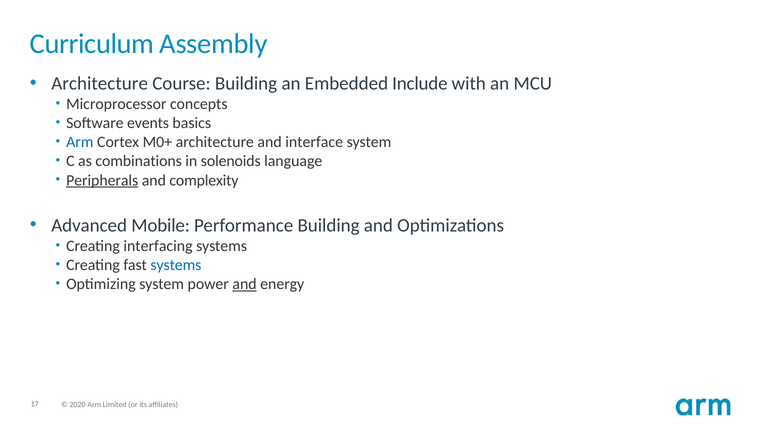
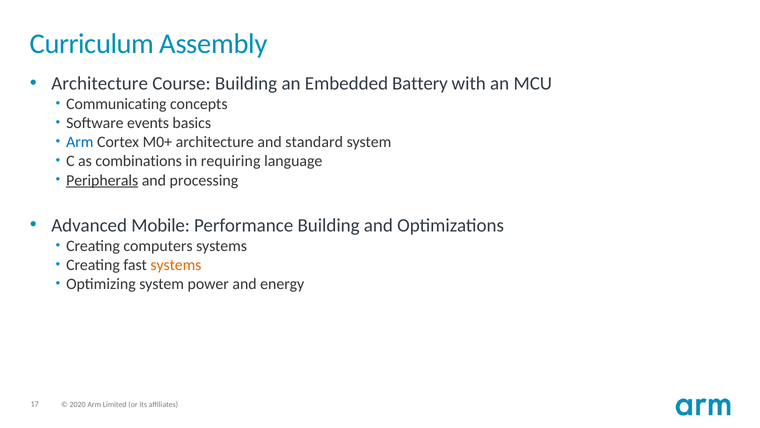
Include: Include -> Battery (420, 83)
Microprocessor: Microprocessor -> Communicating (116, 104)
interface: interface -> standard (314, 142)
solenoids: solenoids -> requiring (231, 161)
complexity: complexity -> processing (204, 180)
interfacing: interfacing -> computers (158, 246)
systems colour: blue -> orange (176, 265)
and underline: present -> none (245, 284)
